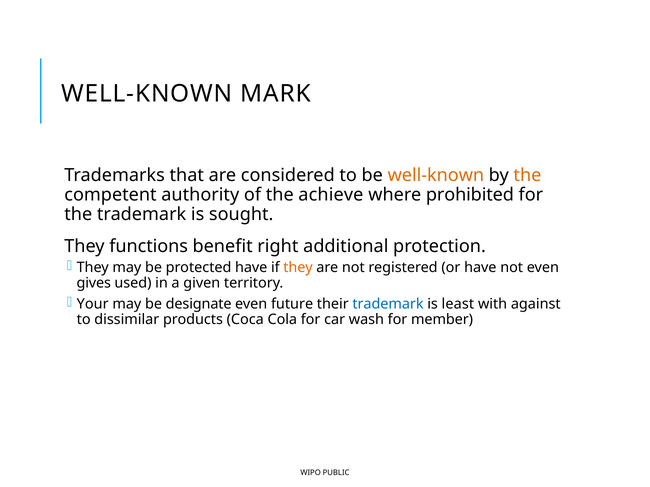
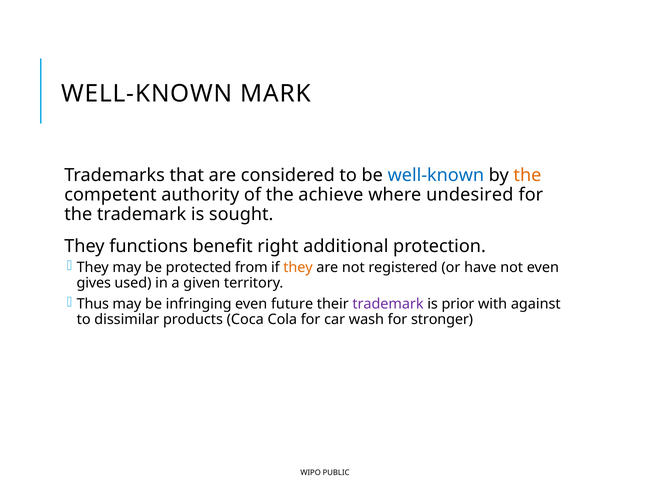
well-known colour: orange -> blue (436, 175)
prohibited: prohibited -> undesired (470, 195)
protected have: have -> from (251, 268)
Your: Your -> Thus (93, 304)
designate: designate -> infringing (199, 304)
trademark colour: blue -> purple (388, 304)
least: least -> prior (458, 304)
member: member -> stronger (442, 320)
